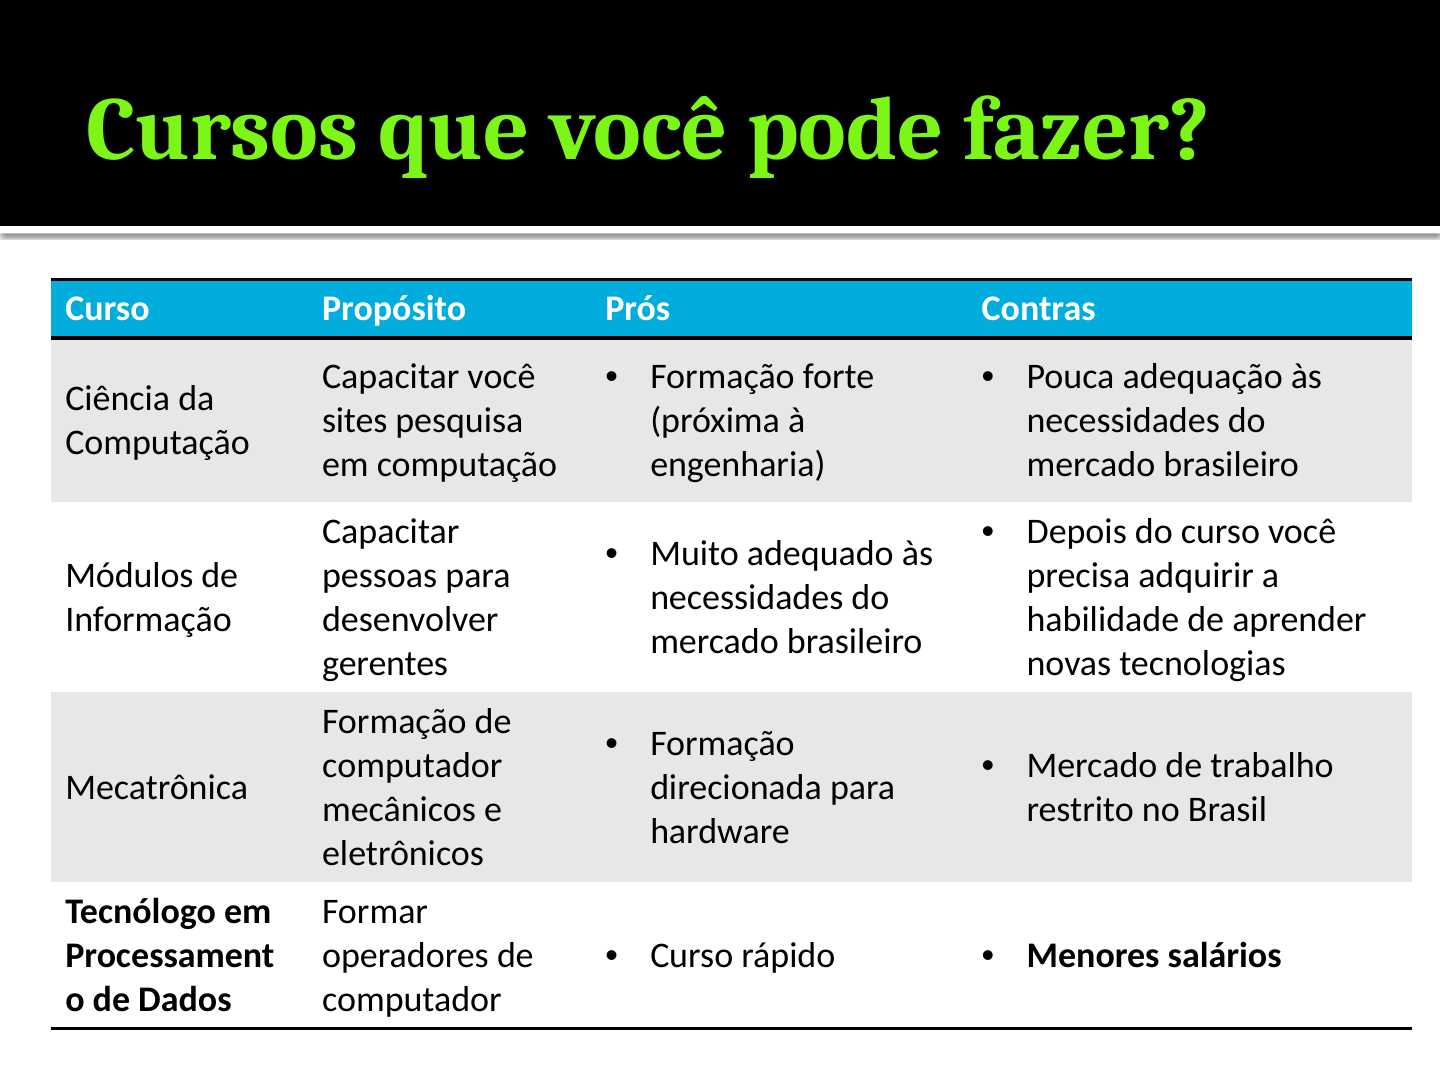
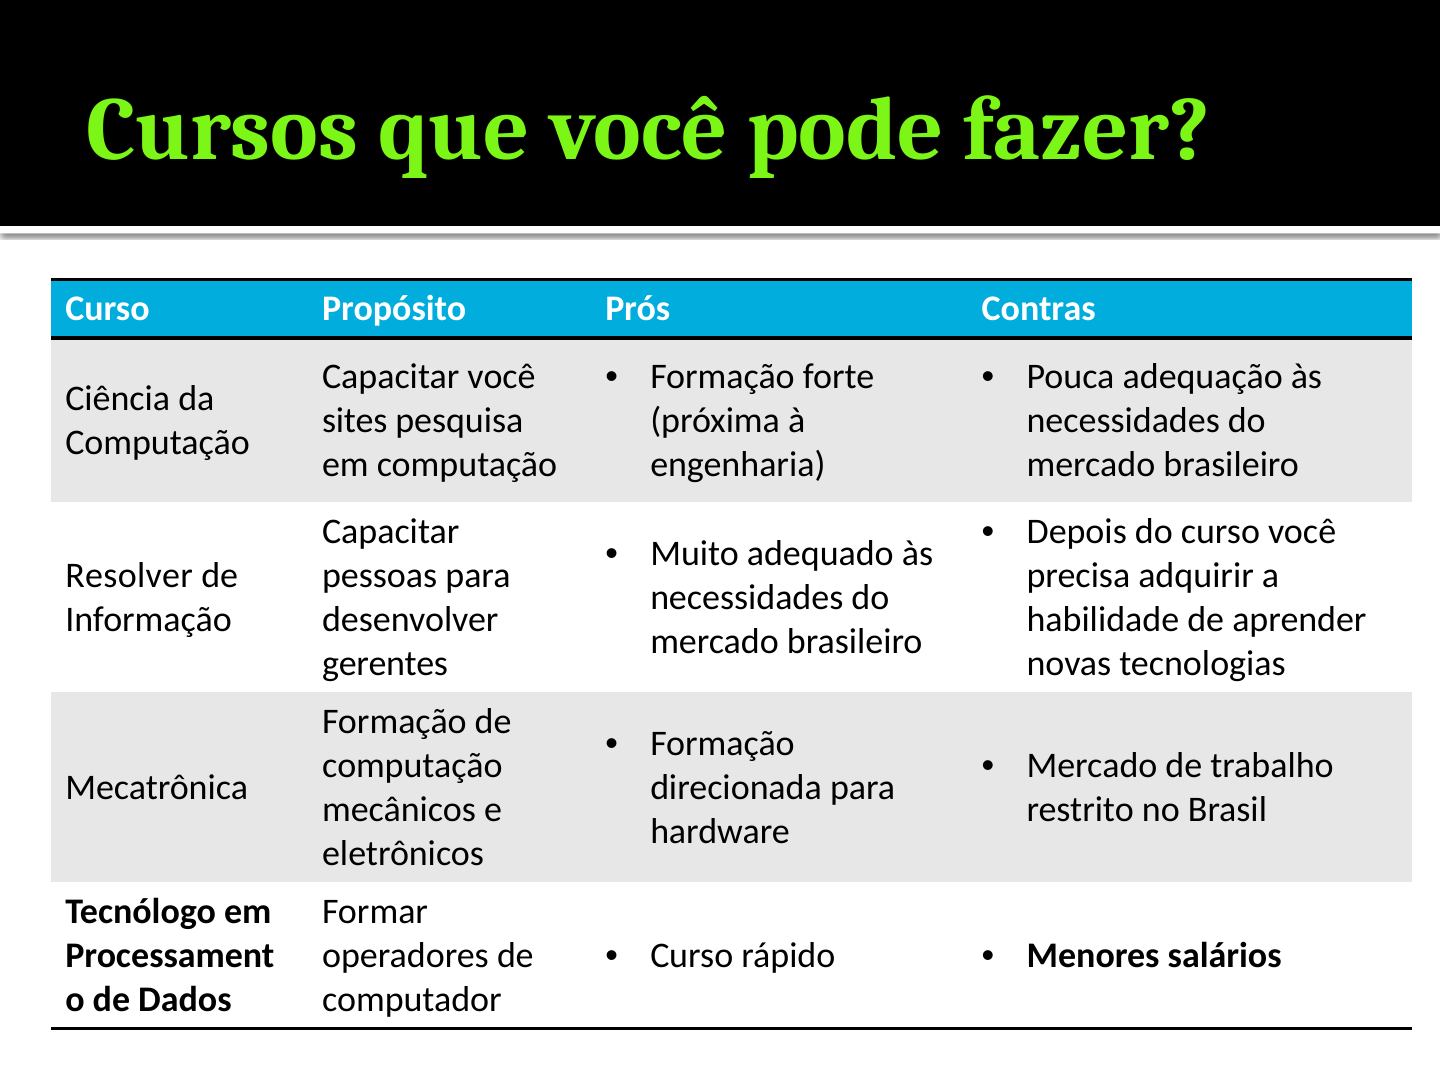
Módulos: Módulos -> Resolver (129, 575)
computador: computador -> computação (412, 765)
